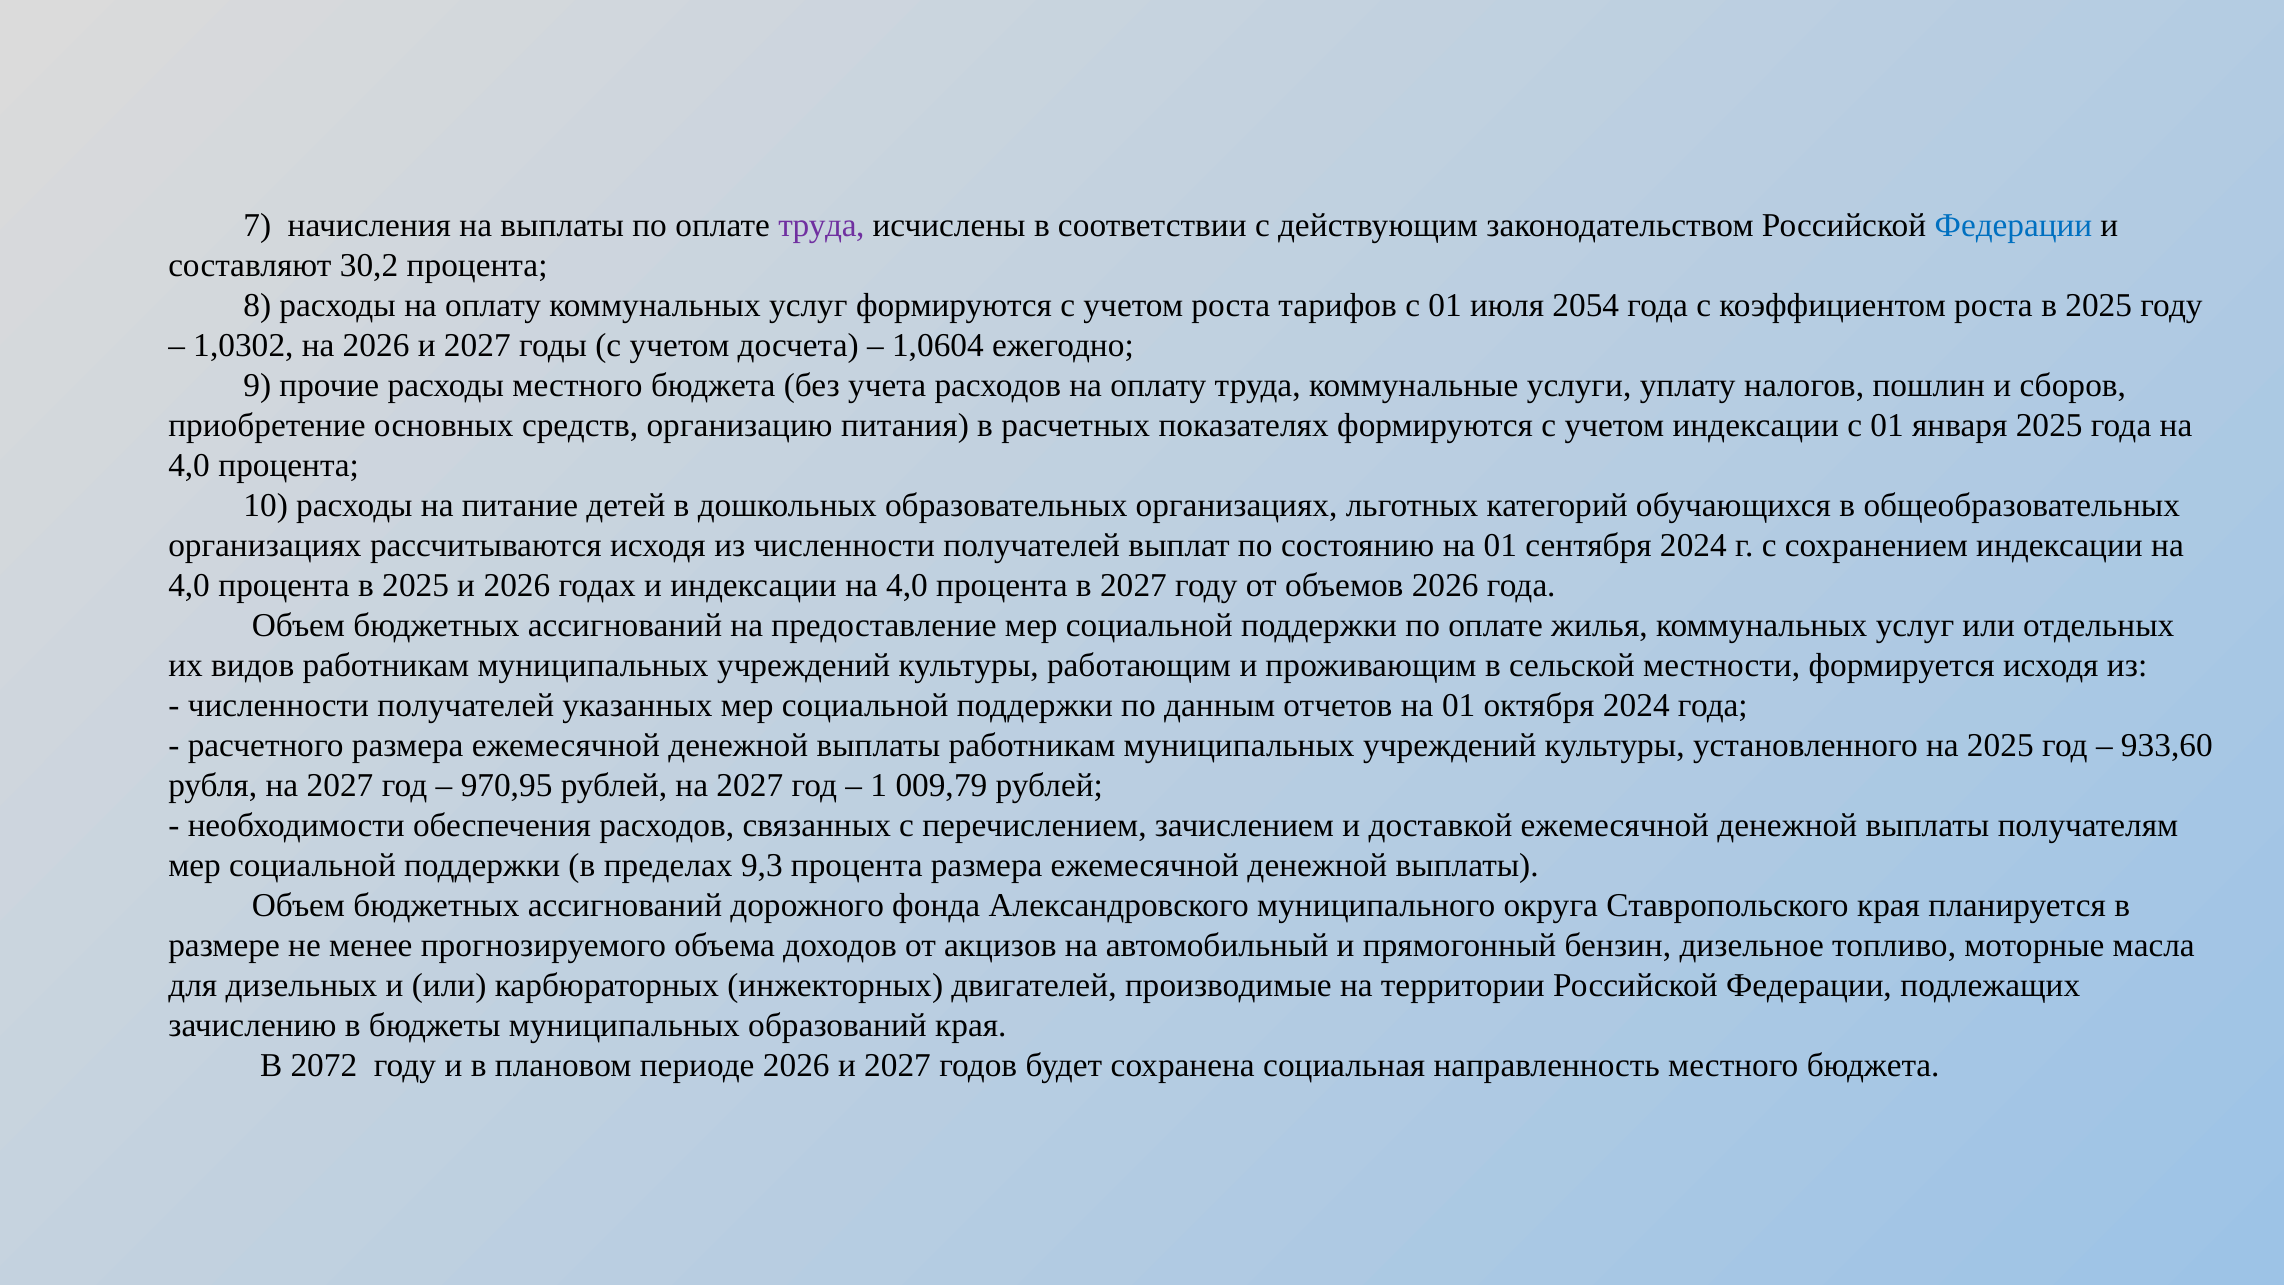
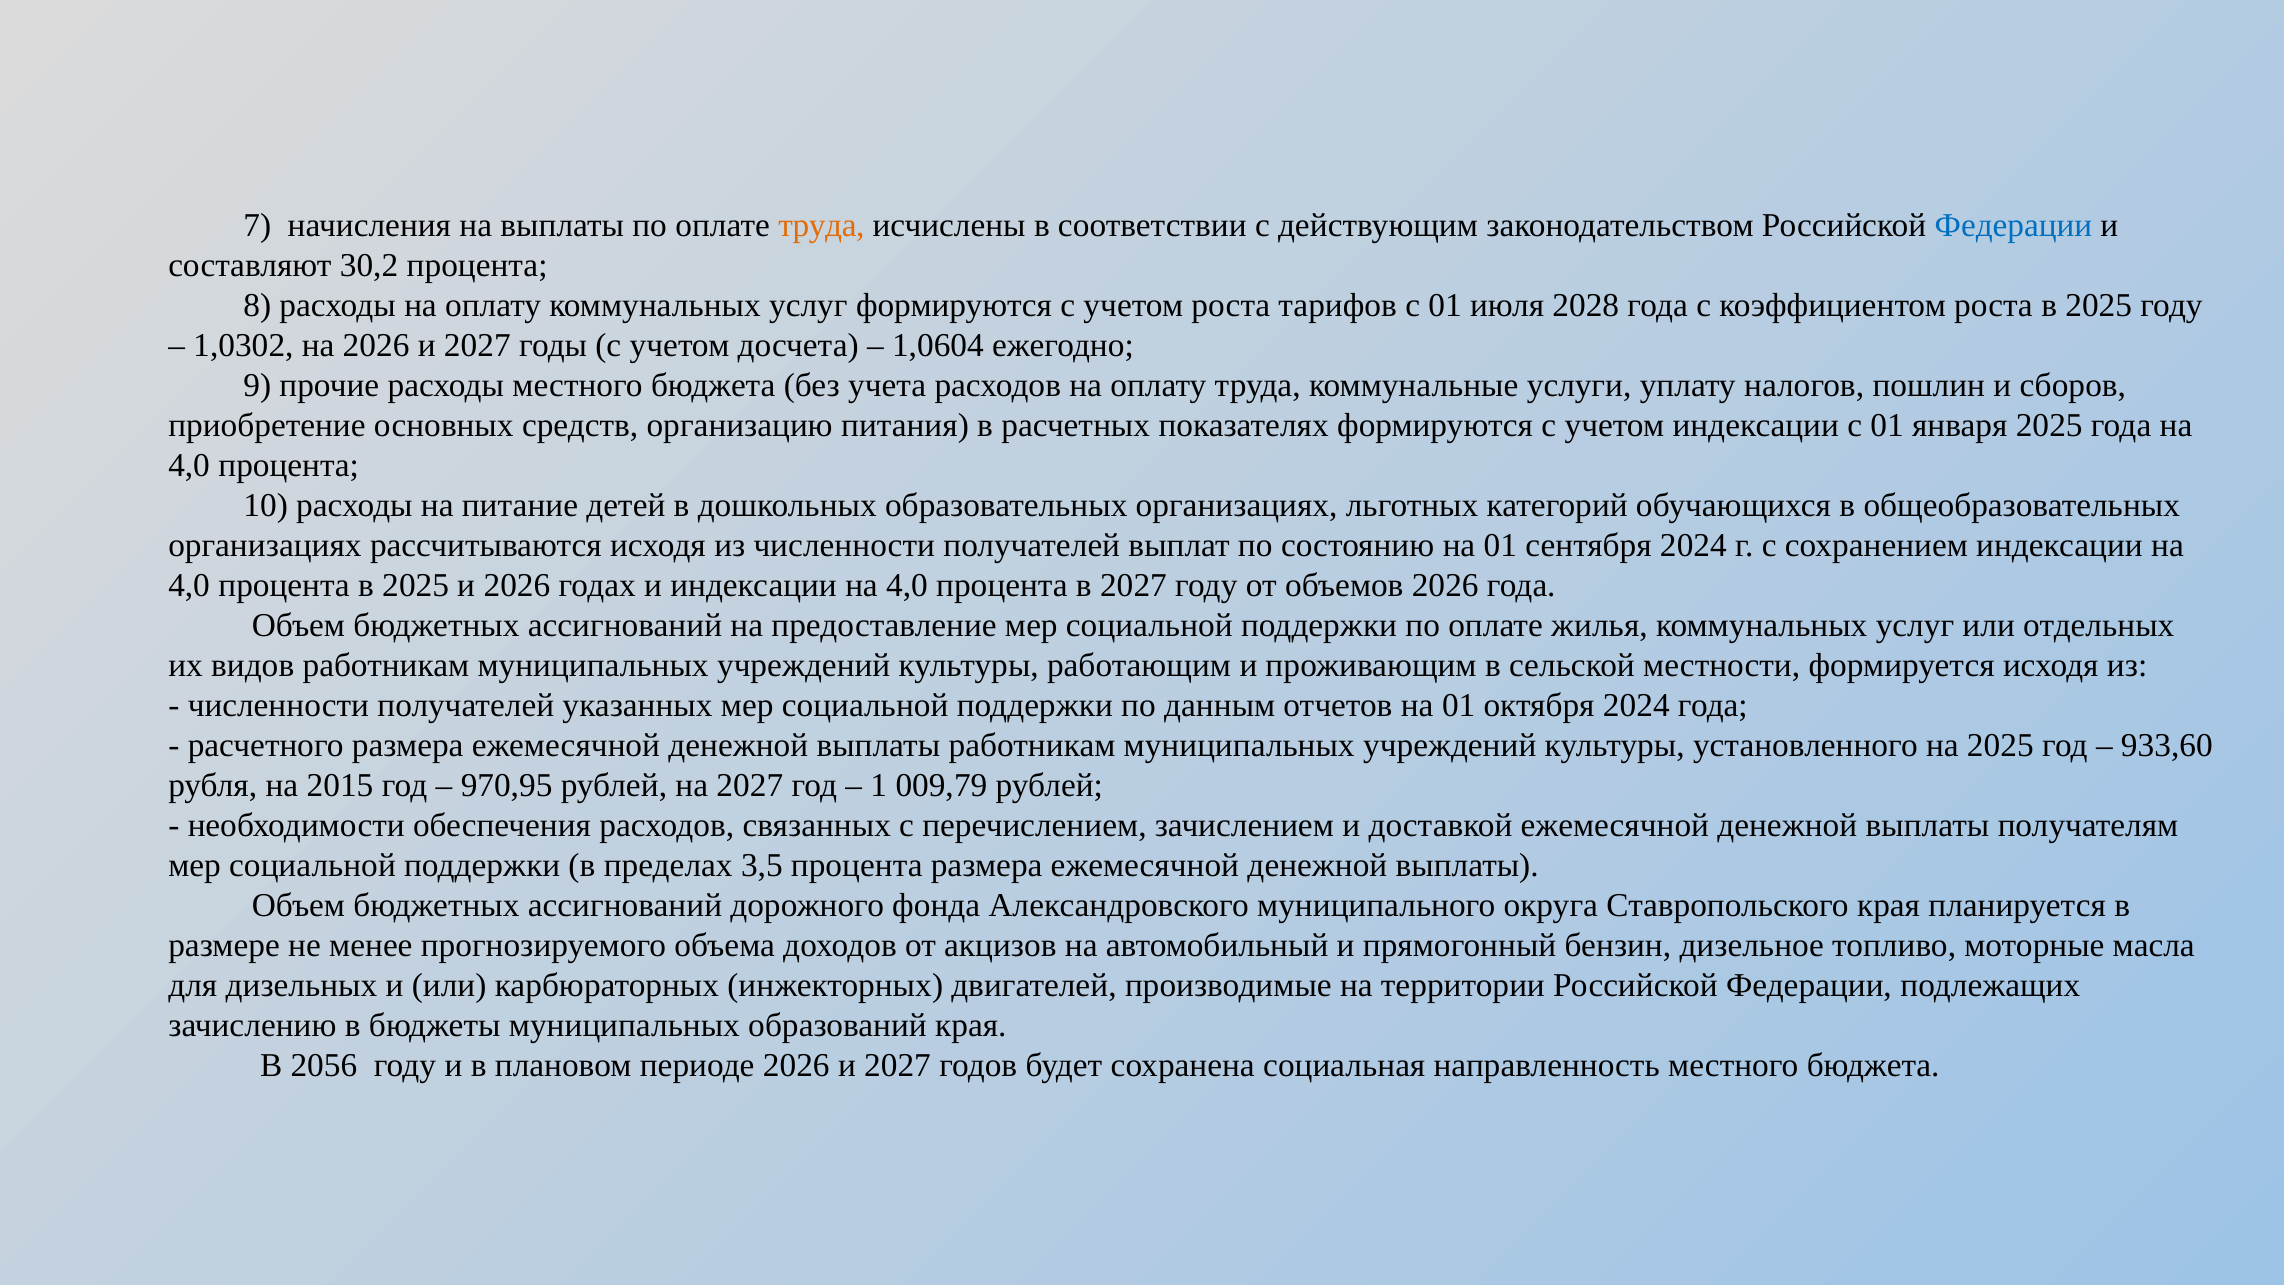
труда colour: purple -> orange (821, 226)
2054: 2054 -> 2028 (1586, 306)
рубля на 2027: 2027 -> 2015 (340, 785)
9,3: 9,3 -> 3,5 (762, 865)
2072: 2072 -> 2056 (324, 1065)
